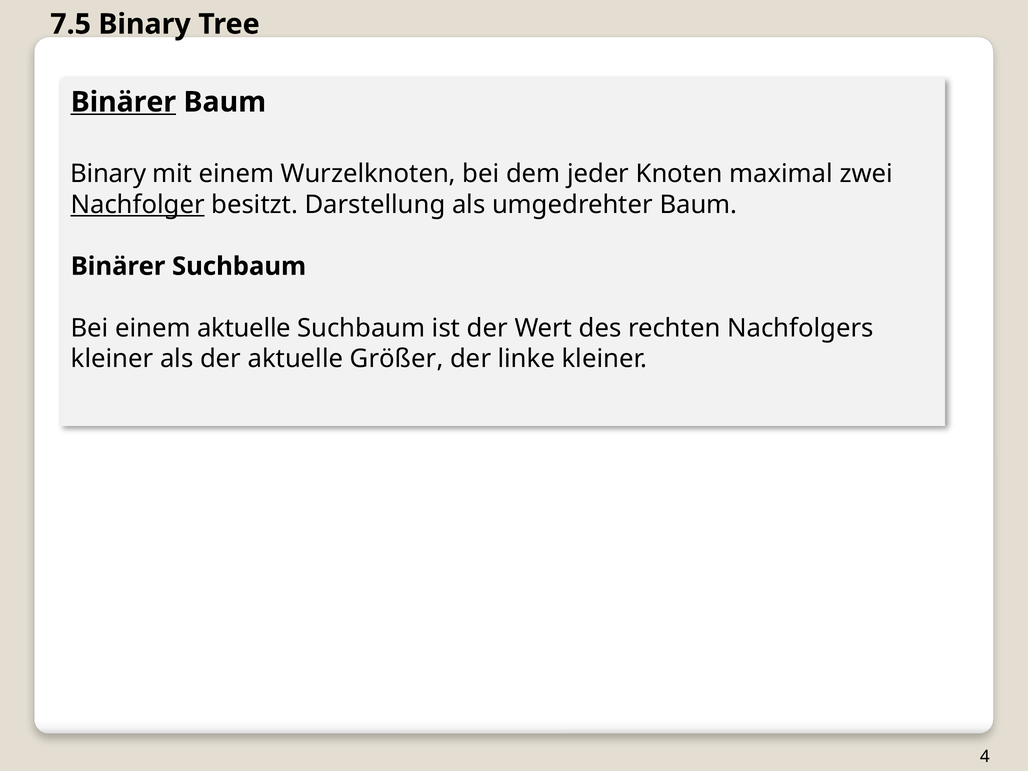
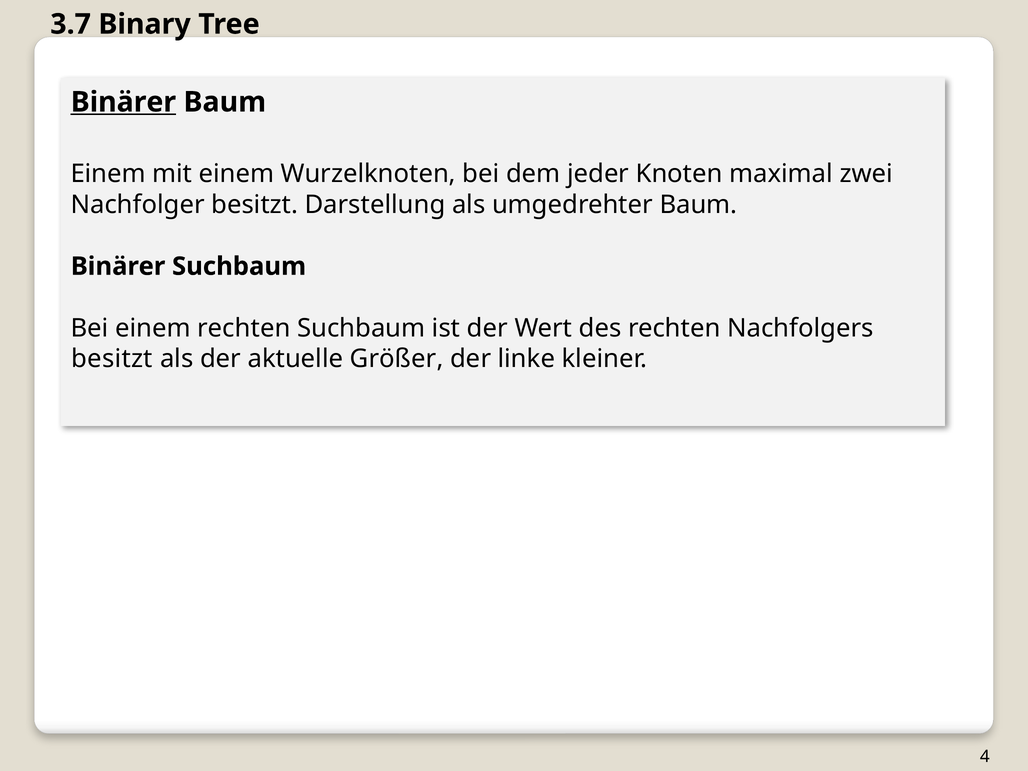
7.5: 7.5 -> 3.7 (71, 24)
Binary: Binary -> Einem (108, 174)
Nachfolger underline: present -> none (138, 205)
einem aktuelle: aktuelle -> rechten (244, 328)
kleiner: kleiner -> besitzt (112, 359)
